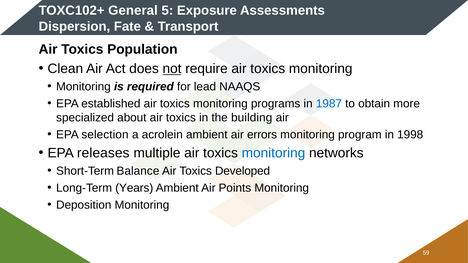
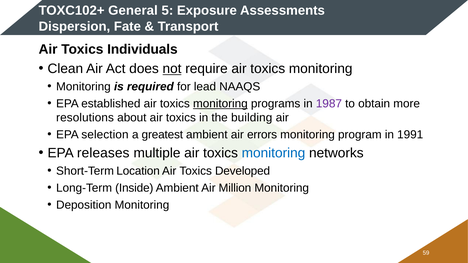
Population: Population -> Individuals (142, 50)
monitoring underline: none -> present (220, 104)
1987 colour: blue -> purple (329, 104)
specialized: specialized -> resolutions (85, 118)
acrolein: acrolein -> greatest (162, 135)
1998: 1998 -> 1991 (410, 135)
Balance: Balance -> Location (138, 171)
Years: Years -> Inside (134, 188)
Points: Points -> Million (235, 188)
